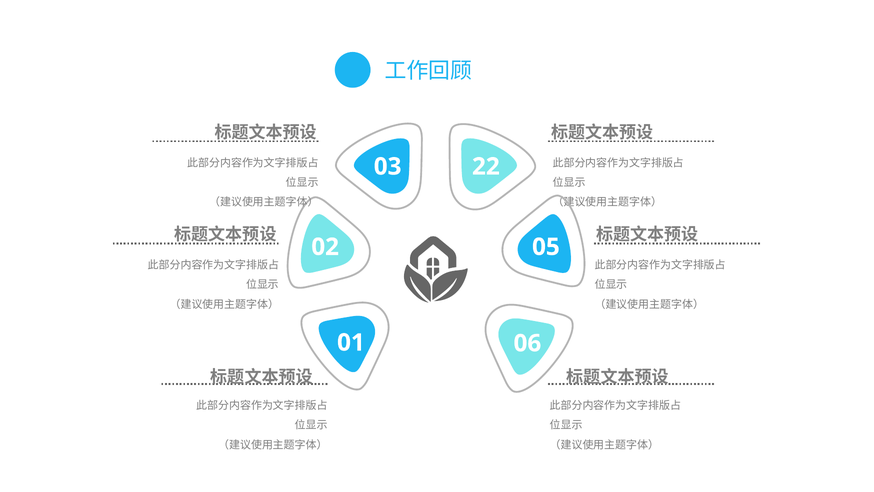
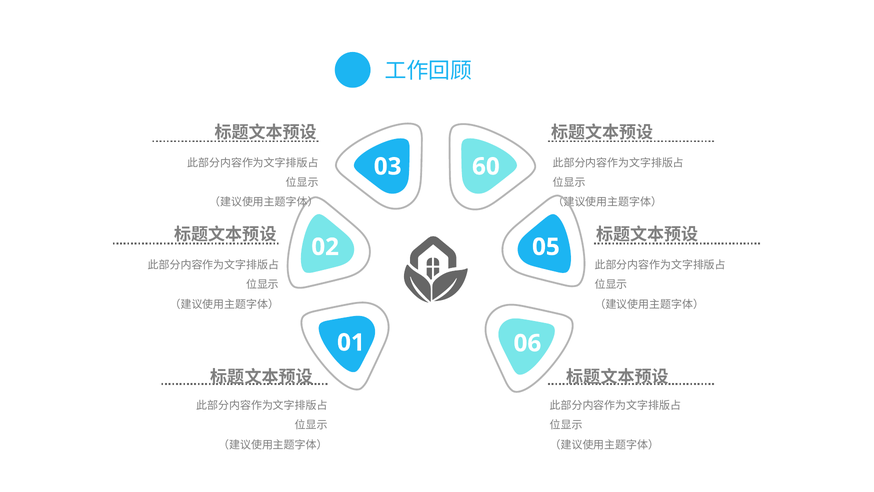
22: 22 -> 60 (486, 167)
